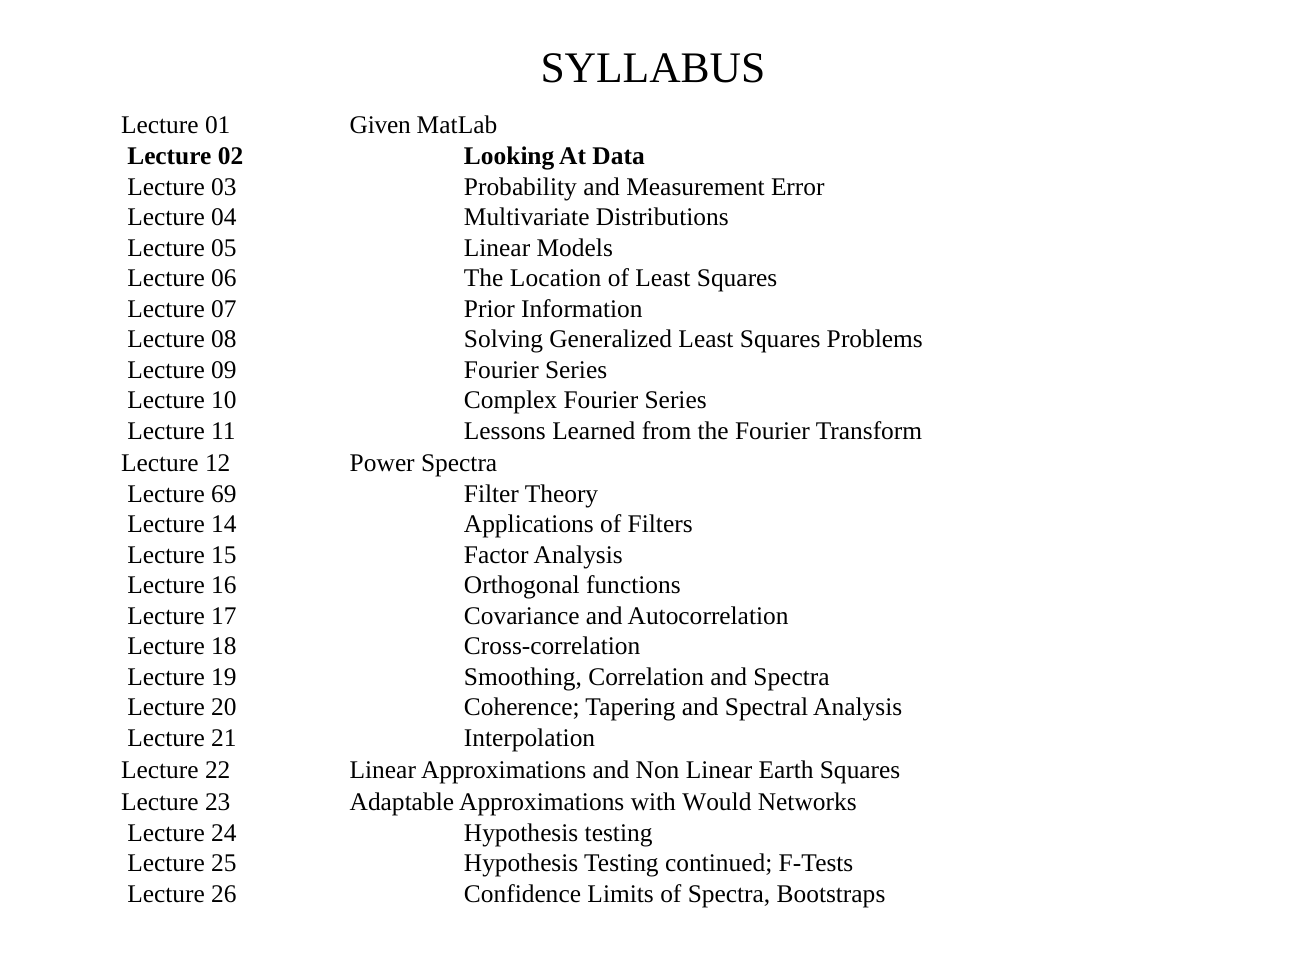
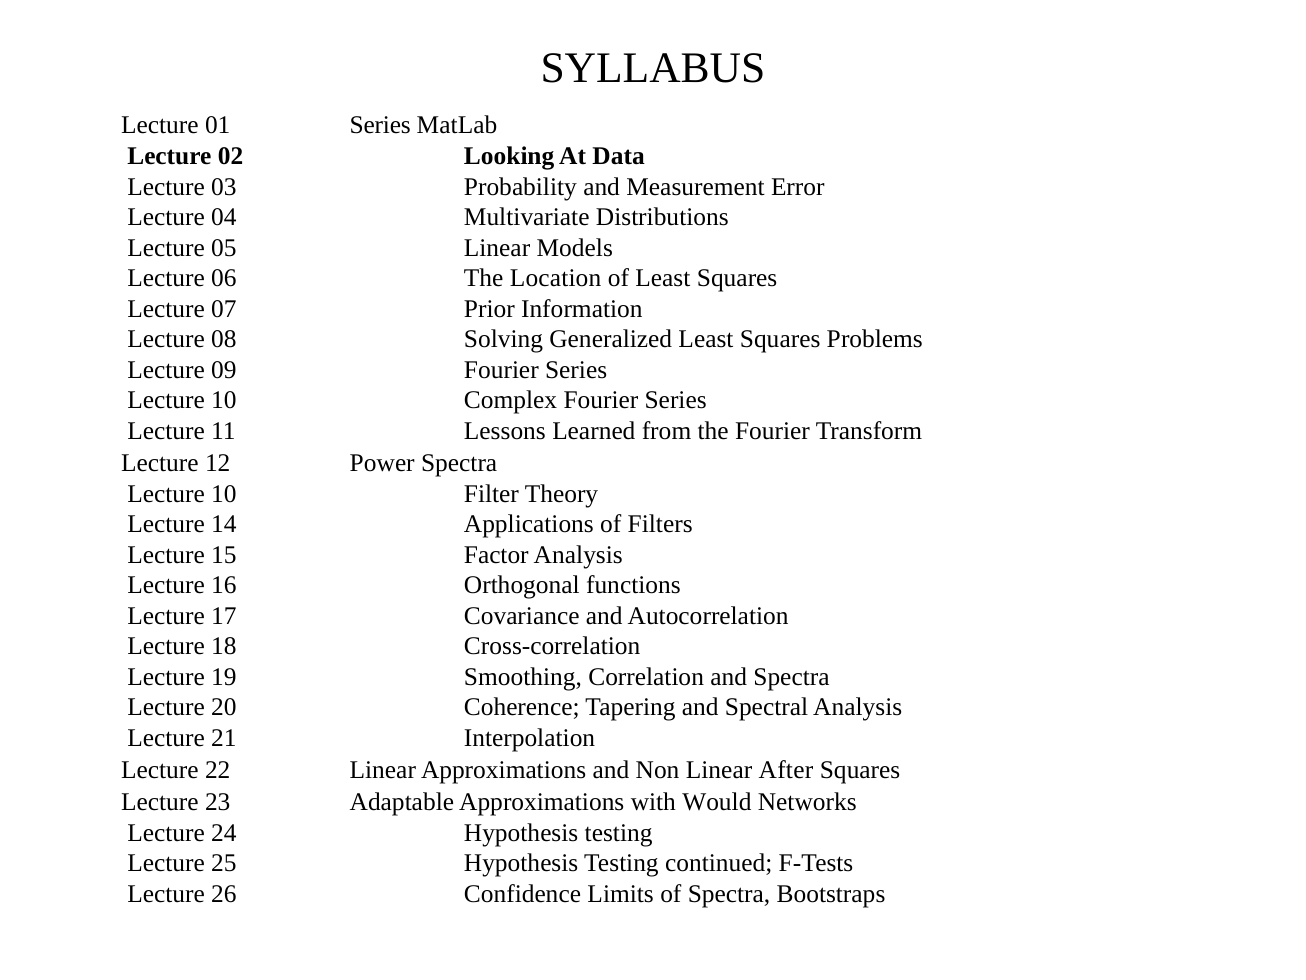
01 Given: Given -> Series (380, 125)
69: 69 -> 10 (224, 494)
Earth: Earth -> After (786, 770)
